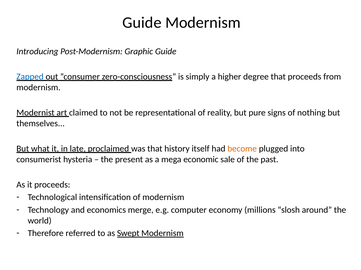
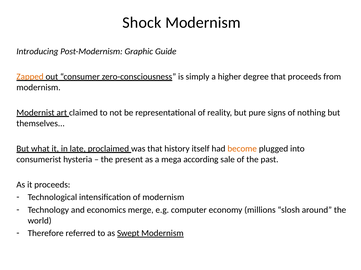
Guide: Guide -> Shock (142, 23)
Zapped colour: blue -> orange (30, 77)
economic: economic -> according (201, 160)
